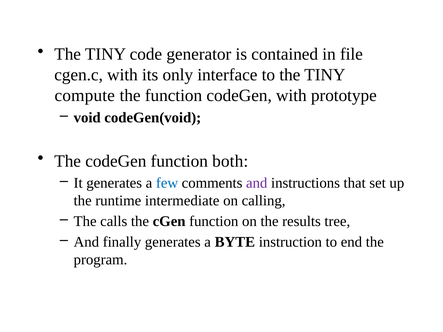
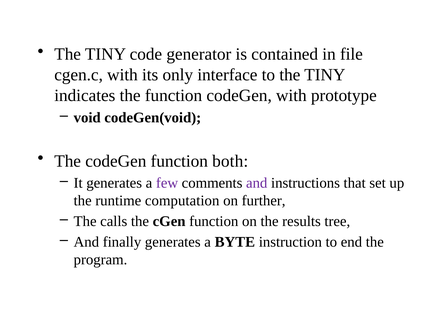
compute: compute -> indicates (85, 96)
few colour: blue -> purple (167, 183)
intermediate: intermediate -> computation (182, 201)
calling: calling -> further (264, 201)
